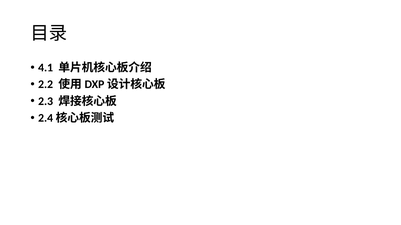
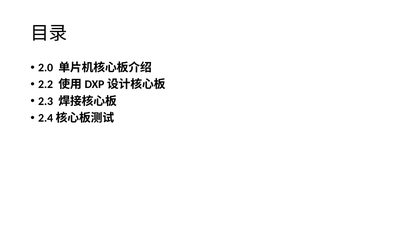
4.1: 4.1 -> 2.0 (46, 68)
